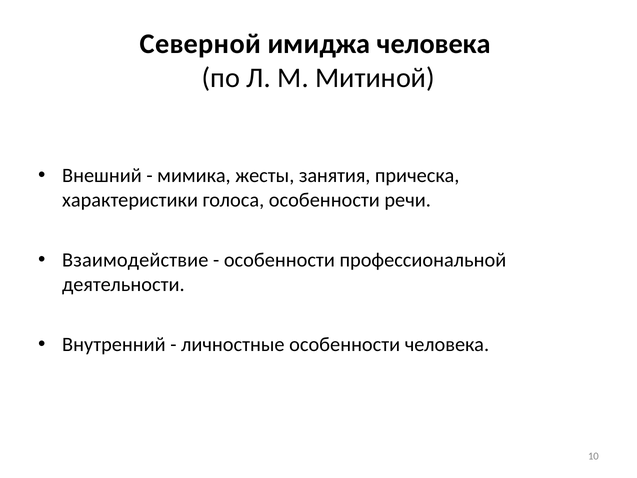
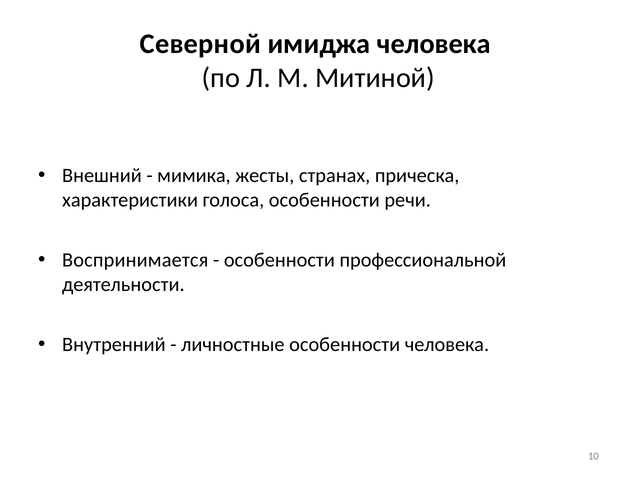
занятия: занятия -> странах (335, 175)
Взаимодействие: Взаимодействие -> Воспринимается (135, 260)
